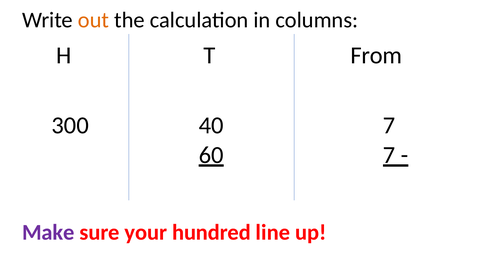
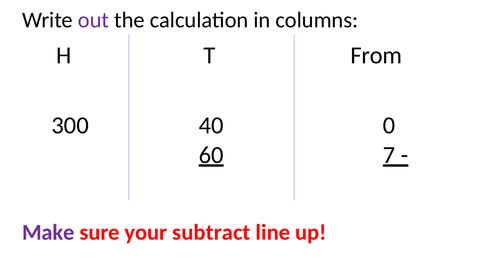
out colour: orange -> purple (94, 20)
40 7: 7 -> 0 (389, 126)
hundred: hundred -> subtract (211, 233)
